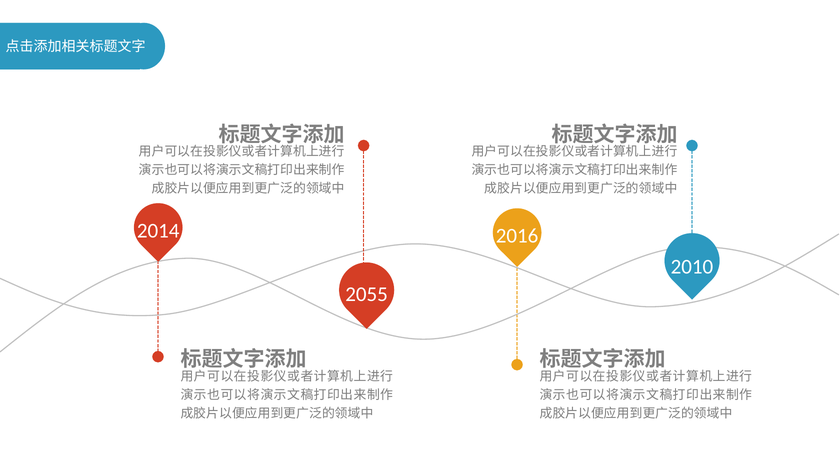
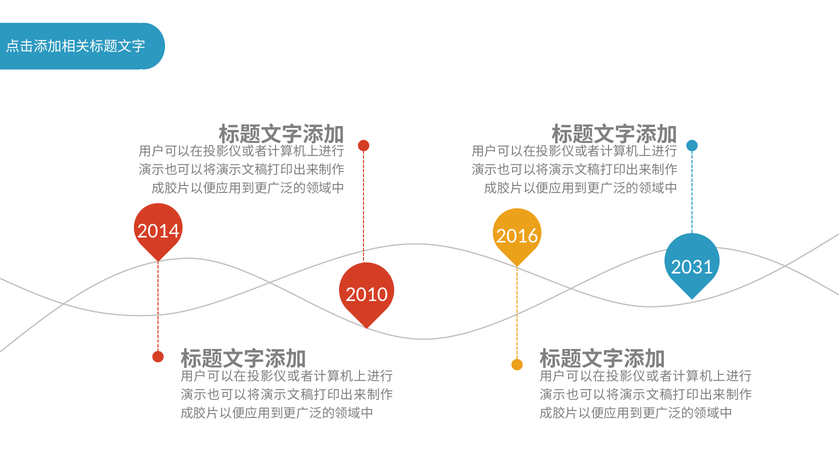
2010: 2010 -> 2031 (692, 266)
2055: 2055 -> 2010 (367, 294)
